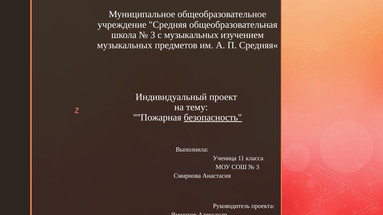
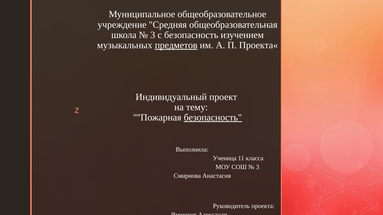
с музыкальных: музыкальных -> безопасность (191, 35)
предметов underline: none -> present (176, 45)
Средняя«: Средняя« -> Проекта« (259, 45)
